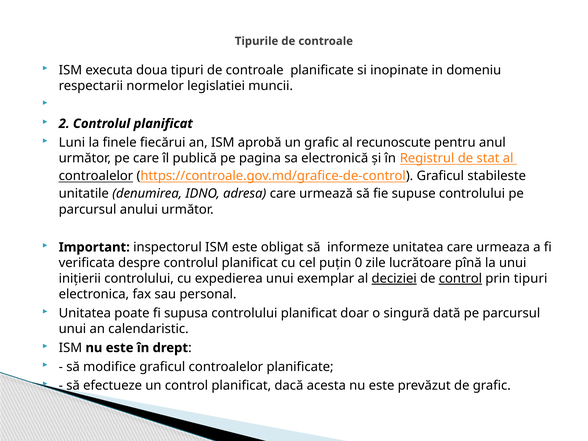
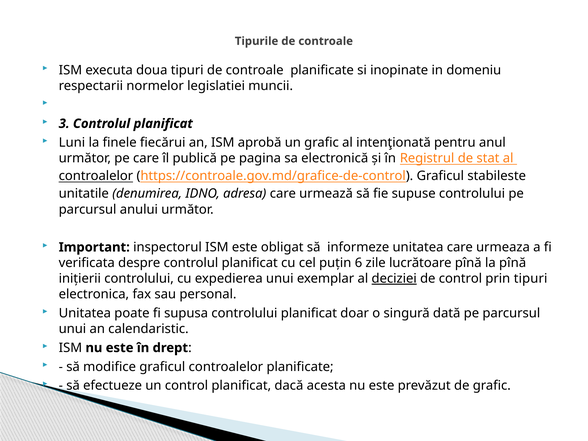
2: 2 -> 3 (64, 124)
recunoscute: recunoscute -> intenţionată (393, 143)
0: 0 -> 6 (358, 263)
la unui: unui -> pînă (513, 263)
control underline: present -> none (460, 279)
